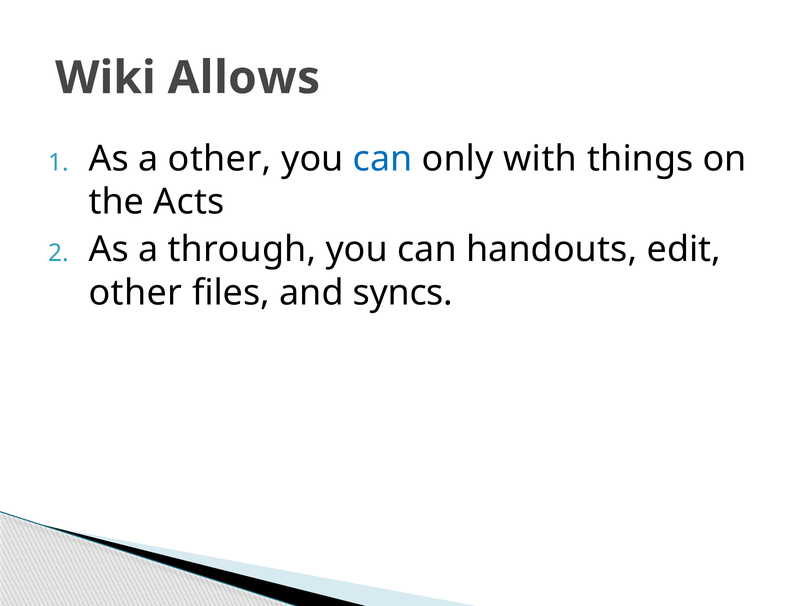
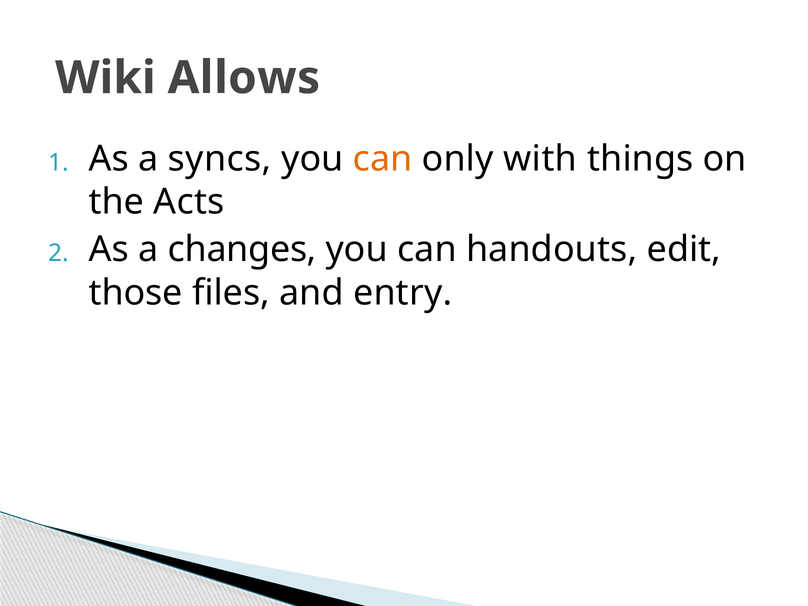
a other: other -> syncs (220, 159)
can colour: blue -> orange (383, 159)
through: through -> changes (242, 250)
other: other -> those (136, 293)
syncs: syncs -> entry (403, 293)
